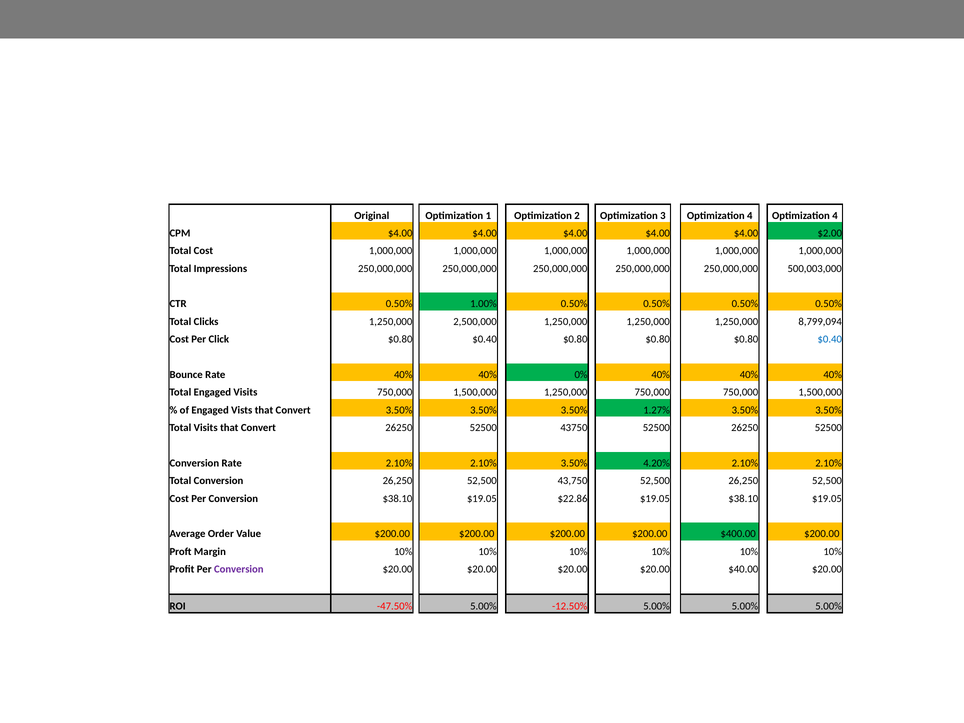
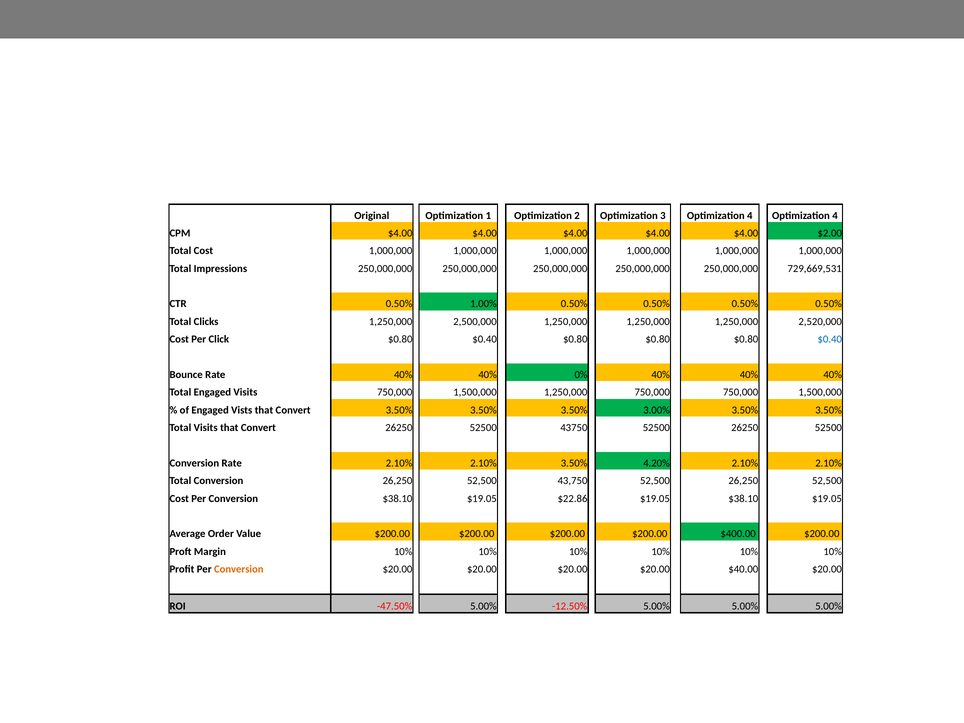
500,003,000: 500,003,000 -> 729,669,531 (815, 269)
8,799,094: 8,799,094 -> 2,520,000 (820, 322)
1.27%: 1.27% -> 3.00% (657, 410)
Conversion colour: purple -> orange (239, 569)
